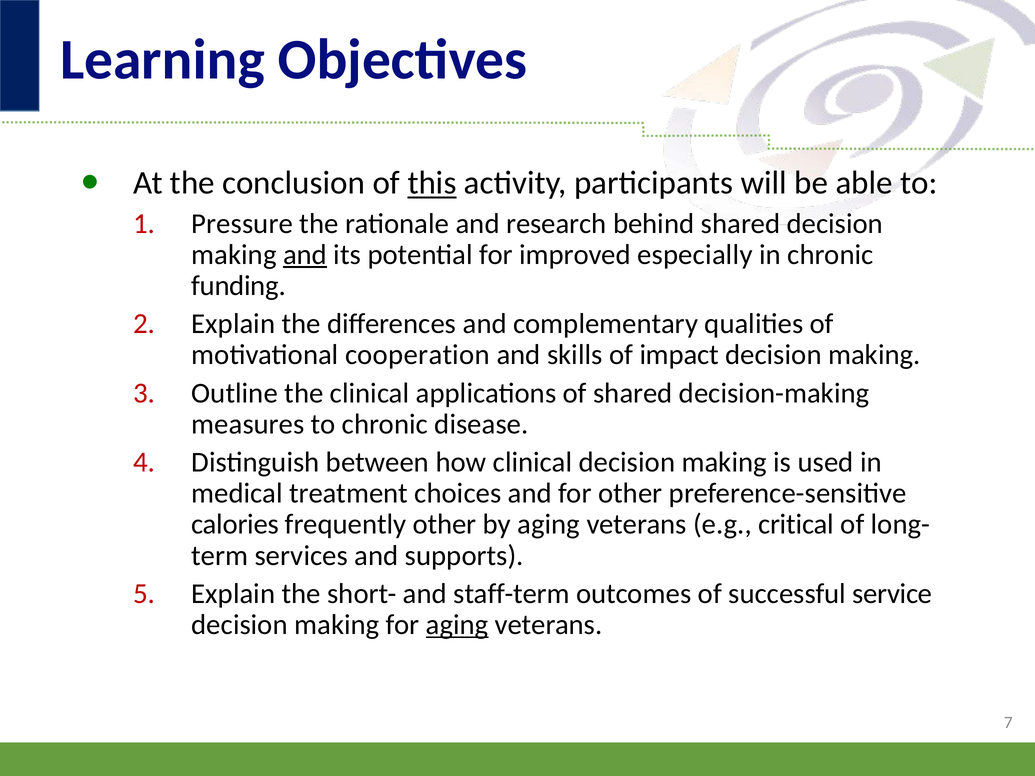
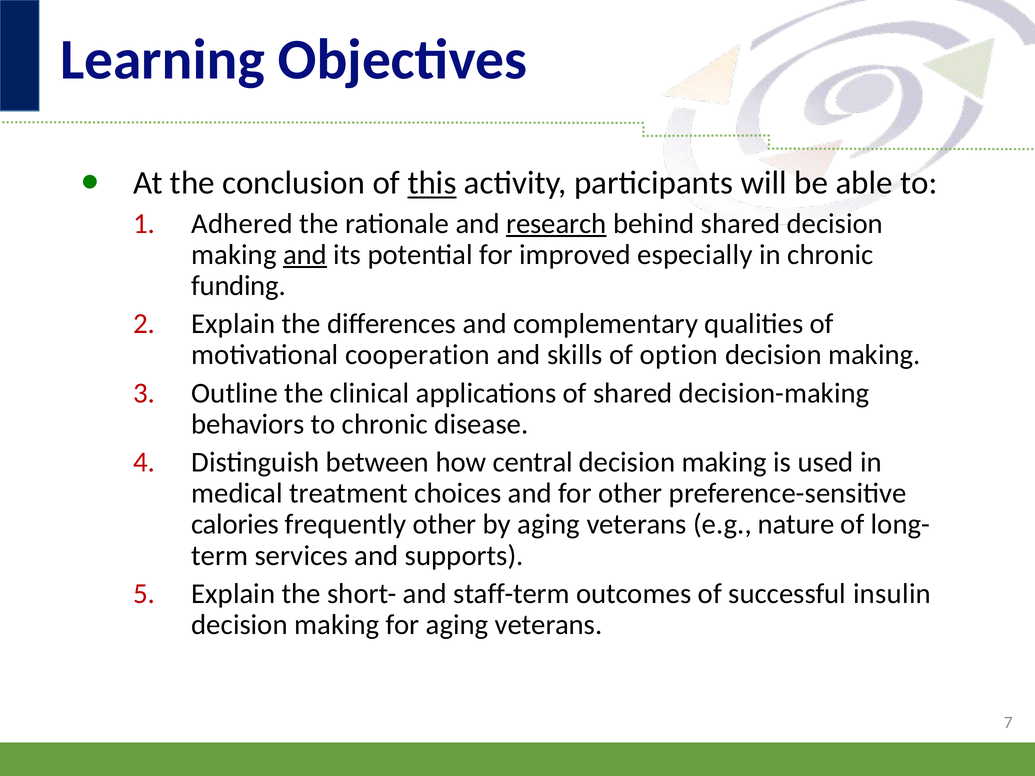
Pressure: Pressure -> Adhered (242, 224)
research underline: none -> present (556, 224)
impact: impact -> option (679, 355)
measures: measures -> behaviors (248, 424)
how clinical: clinical -> central (533, 463)
critical: critical -> nature (796, 525)
service: service -> insulin (892, 594)
aging underline: present -> none (457, 625)
